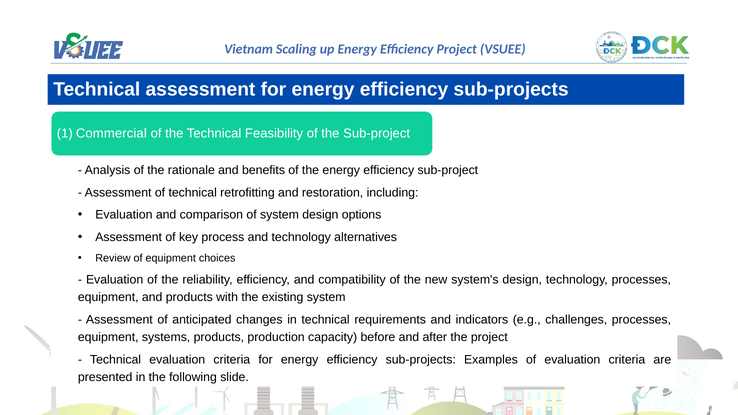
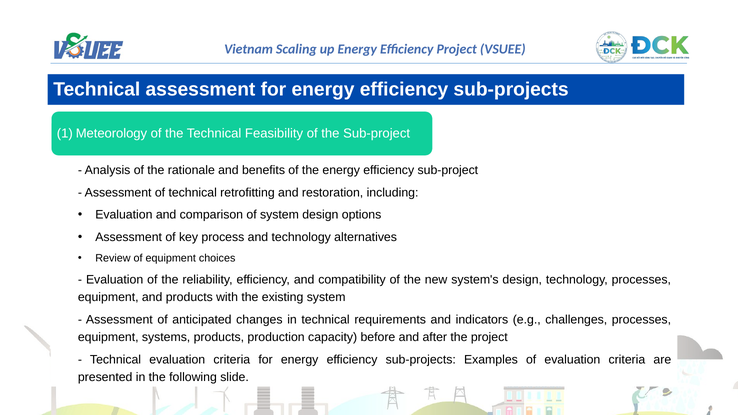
Commercial: Commercial -> Meteorology (111, 133)
